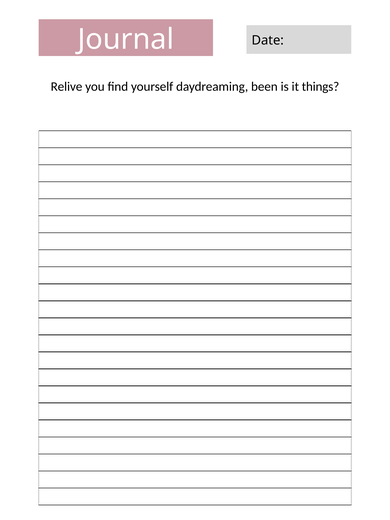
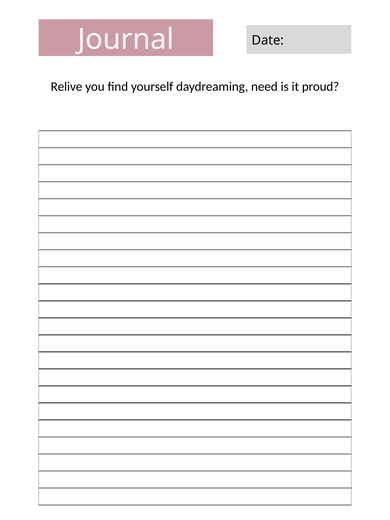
been: been -> need (264, 87)
things: things -> proud (321, 87)
